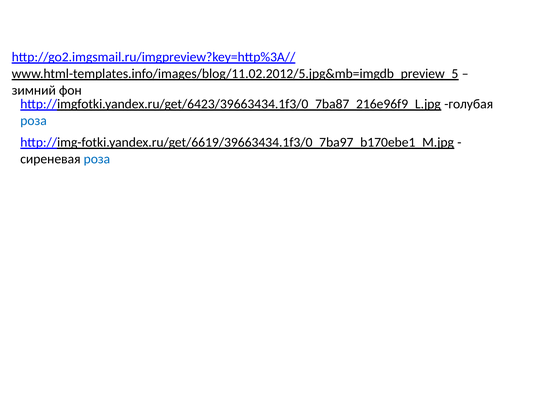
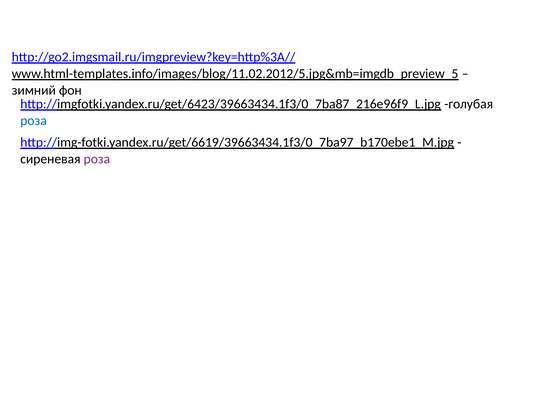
роза colour: blue -> purple (97, 159)
